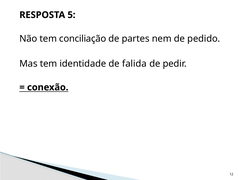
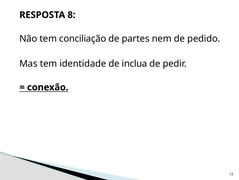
5: 5 -> 8 (71, 15)
falida: falida -> inclua (134, 63)
